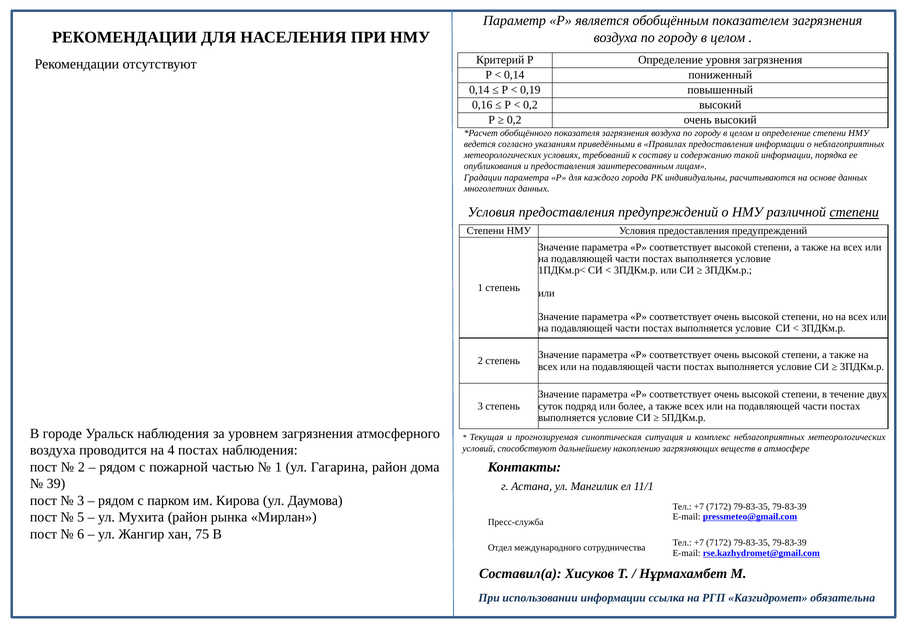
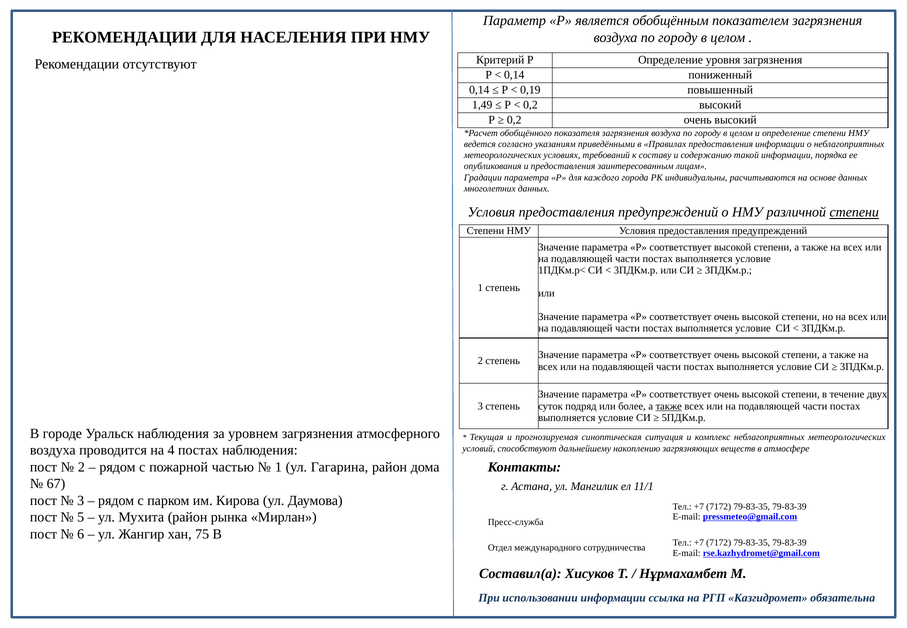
0,16: 0,16 -> 1,49 (482, 105)
также underline: none -> present (669, 406)
39: 39 -> 67 (56, 484)
